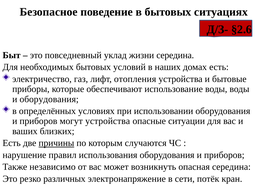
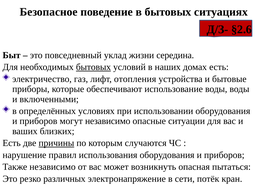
бытовых underline: none -> present (93, 67)
и оборудования: оборудования -> включенными (49, 99)
могут устройства: устройства -> независимо (108, 121)
опасная середина: середина -> пытаться (231, 166)
